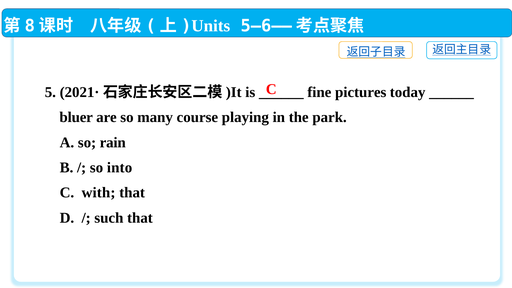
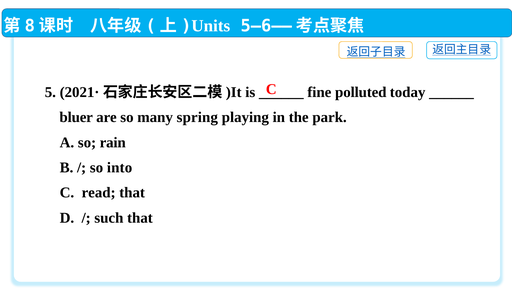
pictures: pictures -> polluted (361, 92)
course: course -> spring (197, 117)
with: with -> read (99, 193)
